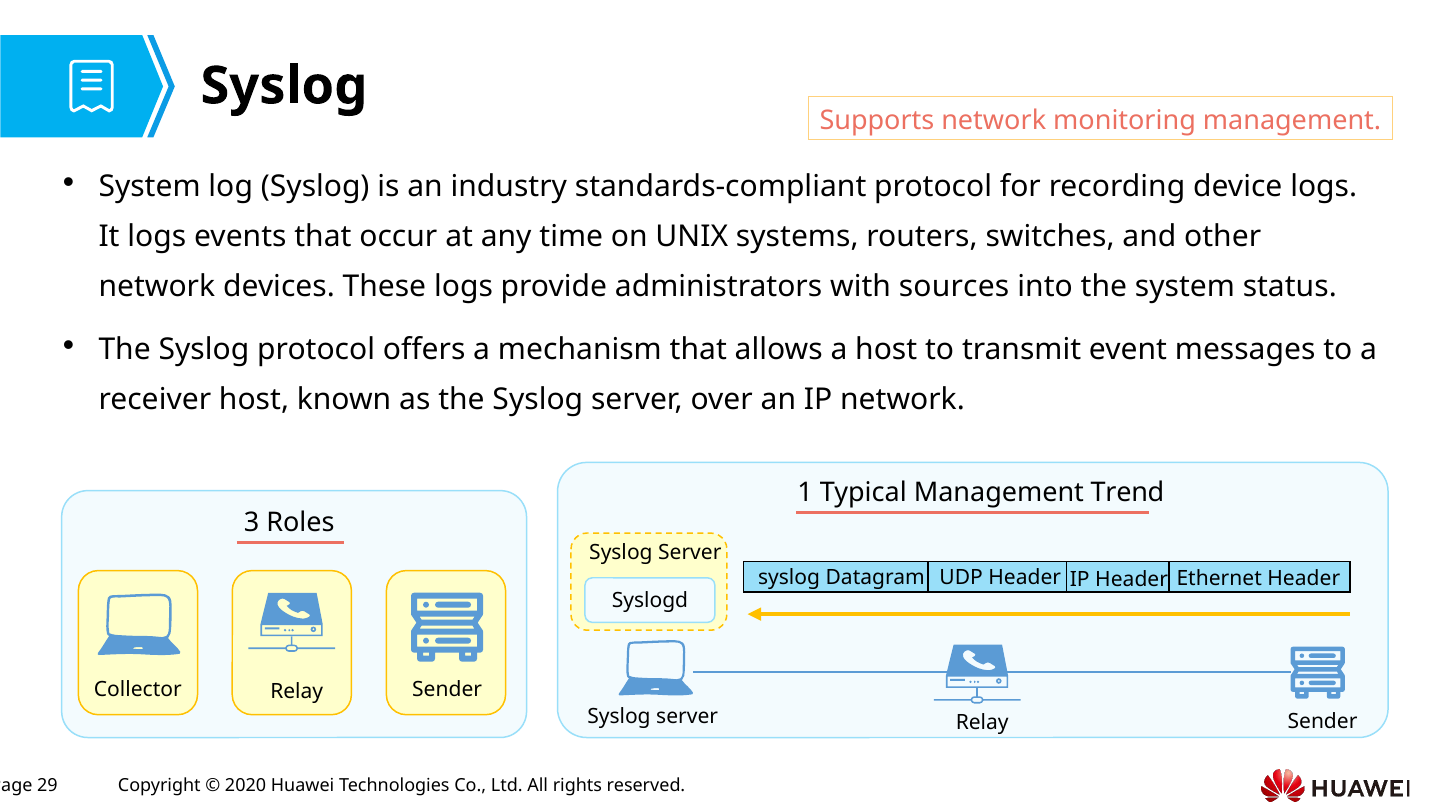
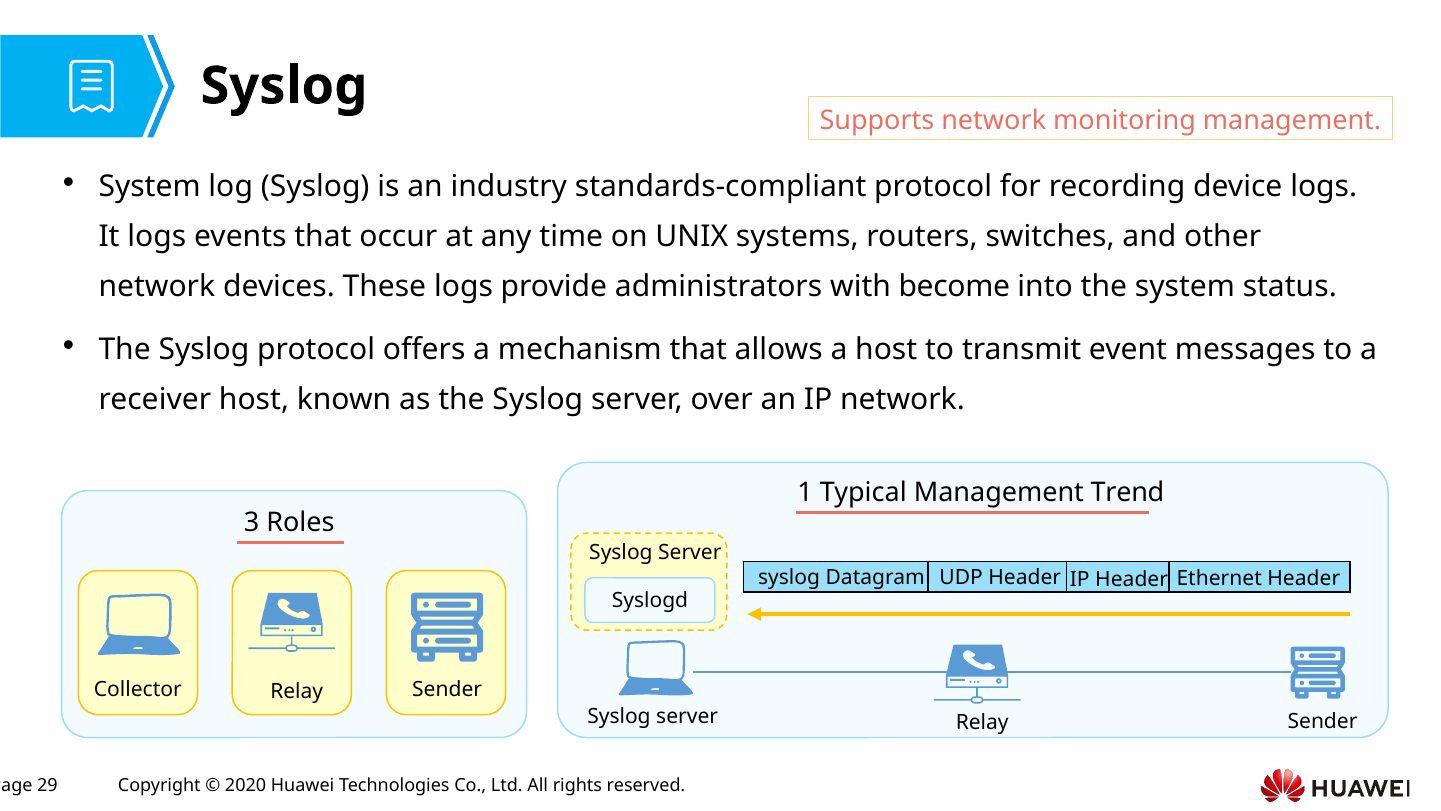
sources: sources -> become (954, 287)
